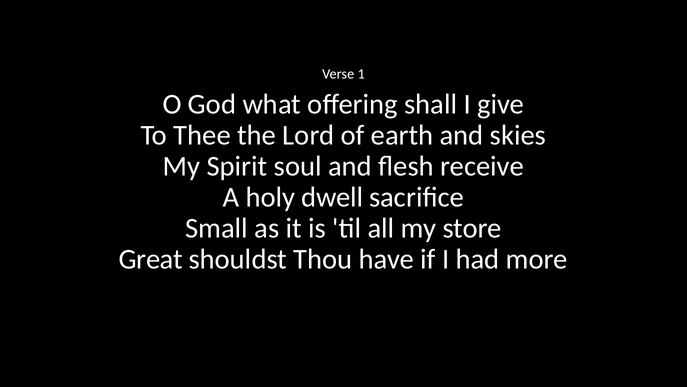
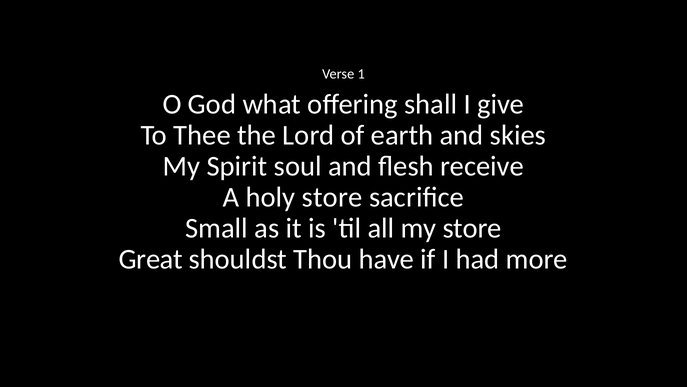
holy dwell: dwell -> store (332, 197)
